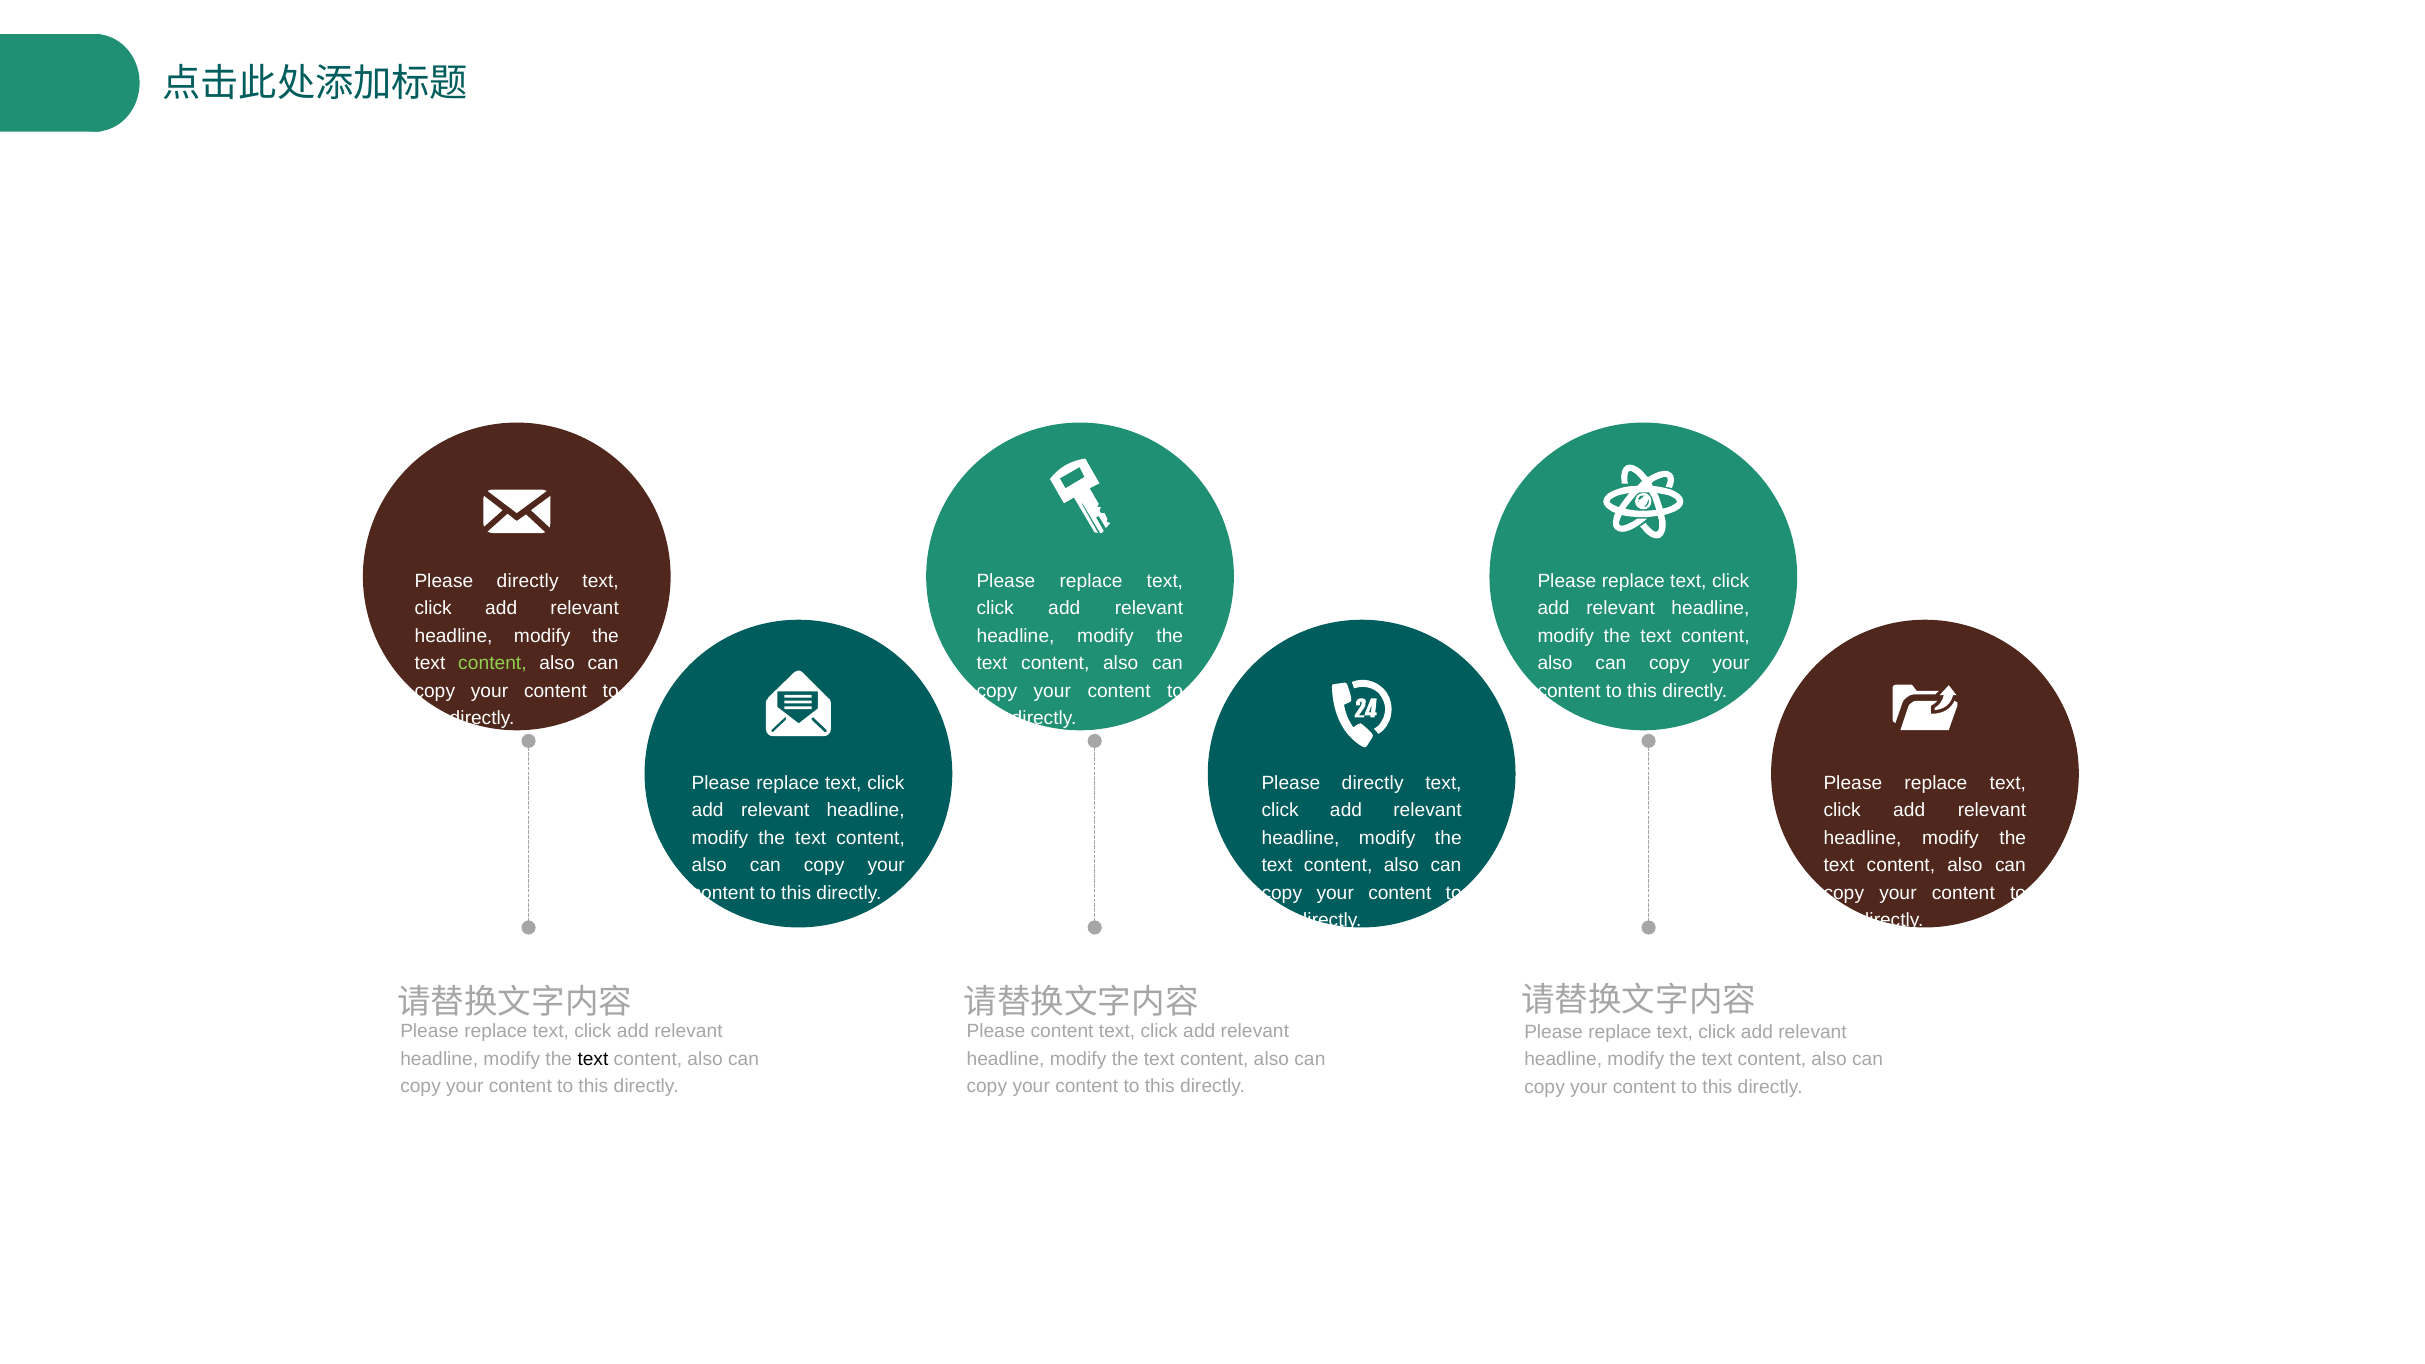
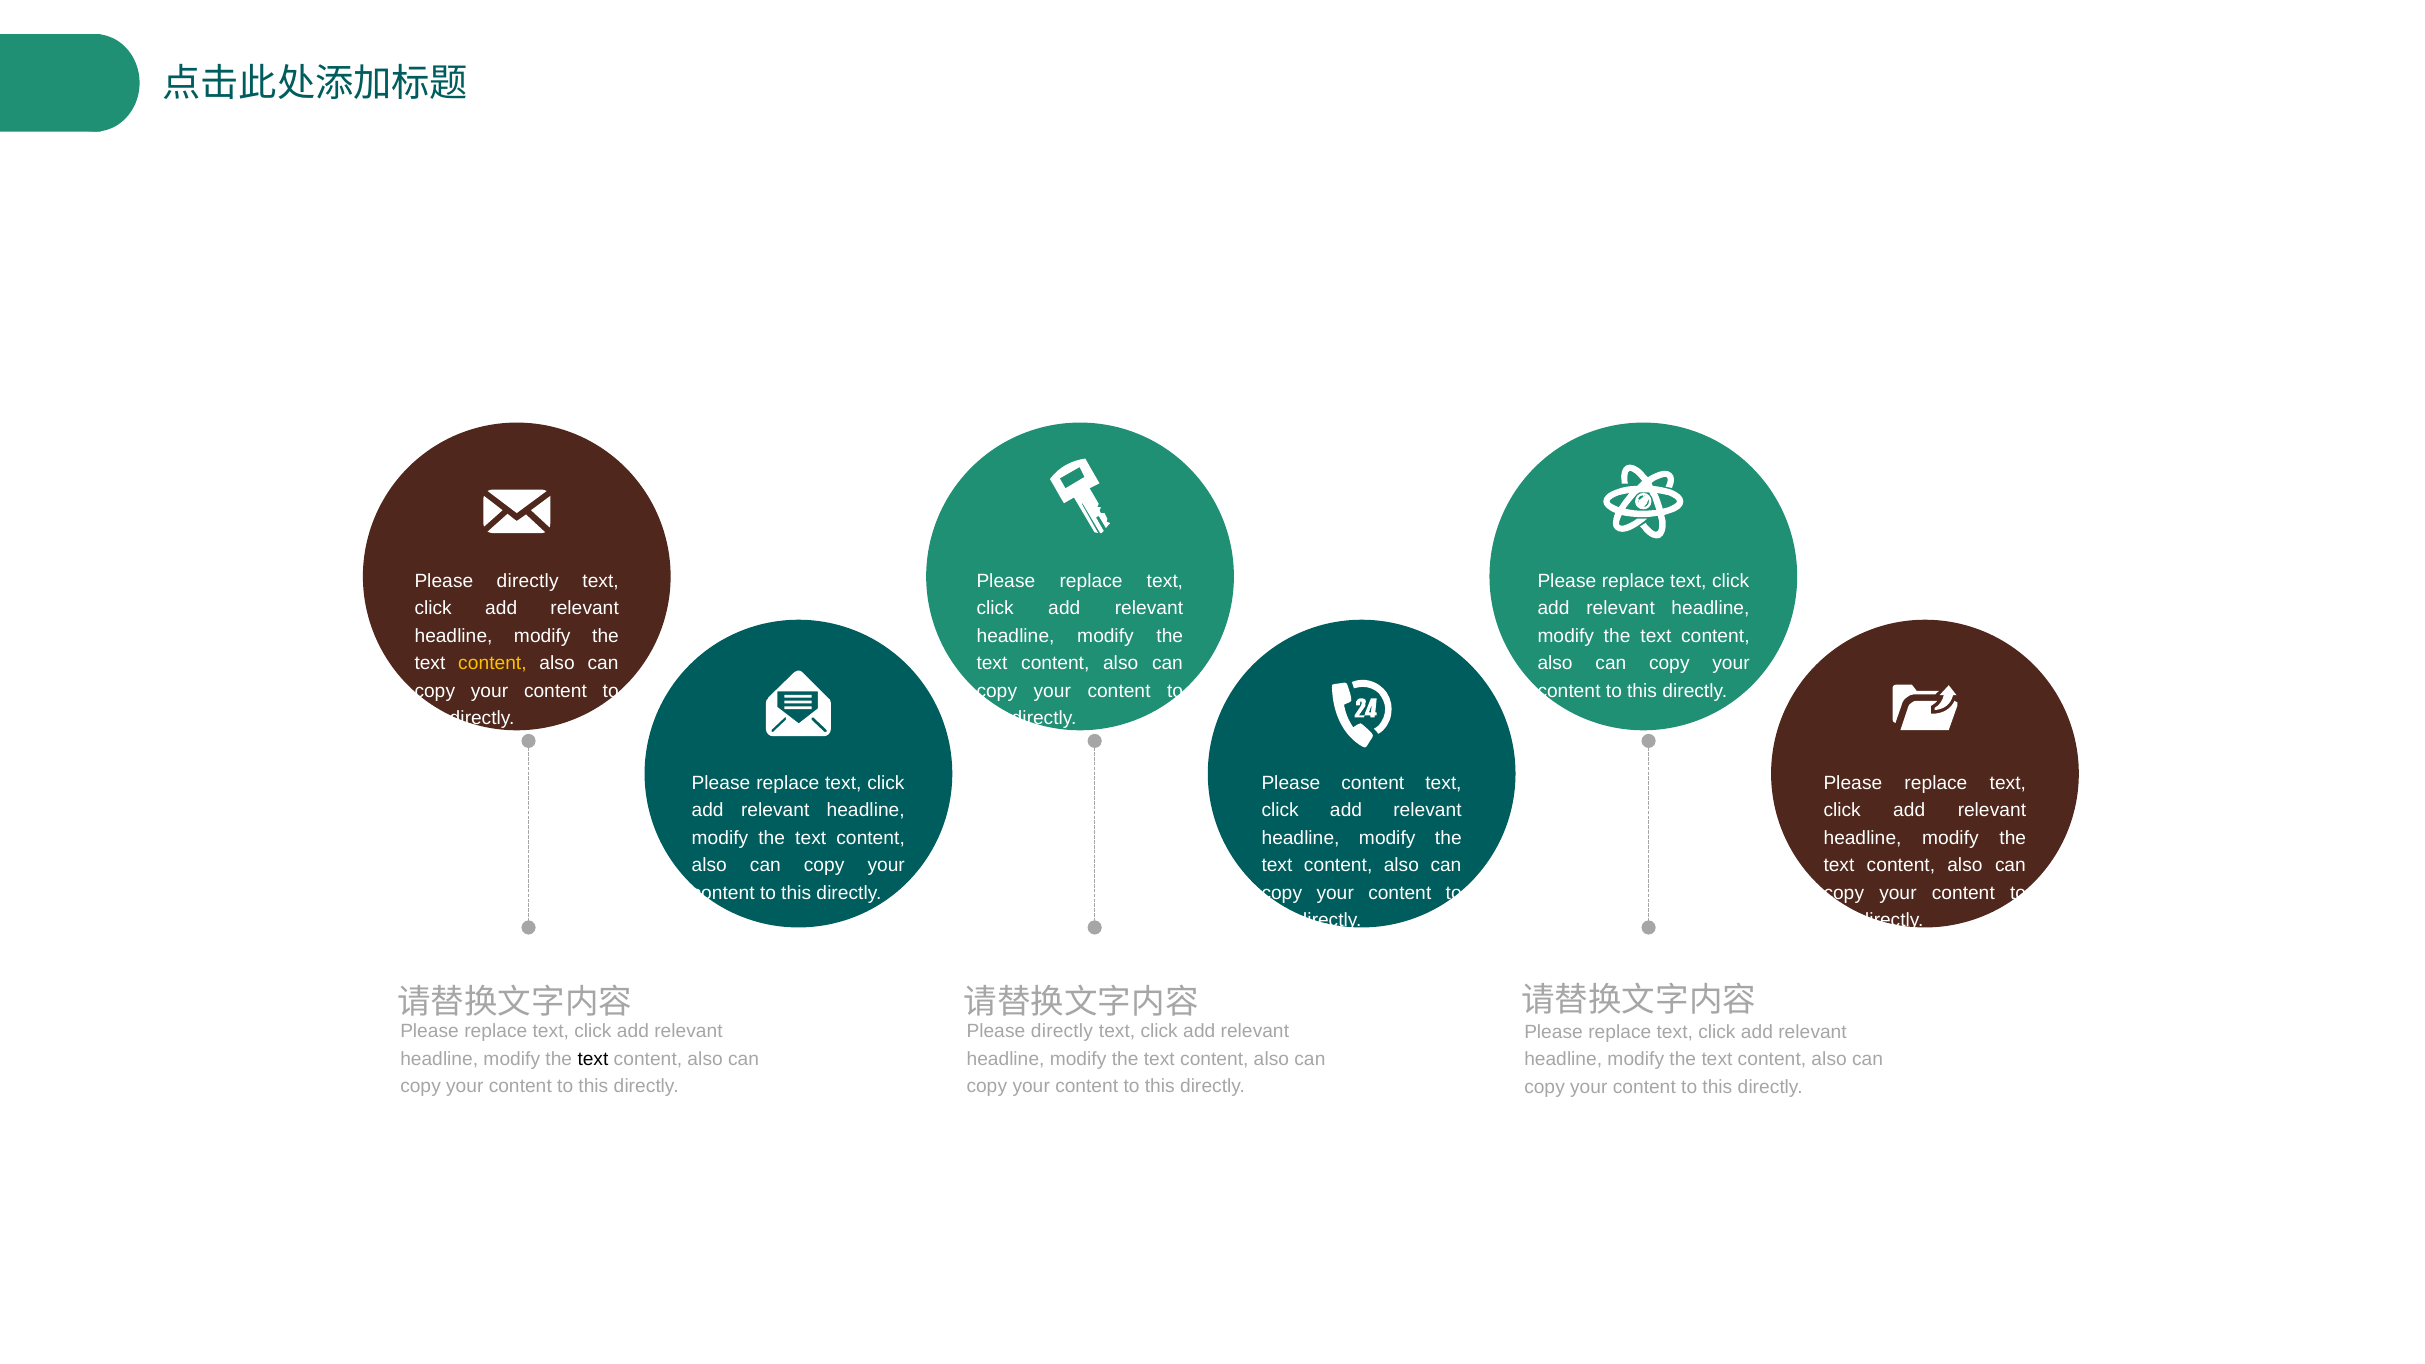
content colour: light green -> yellow (492, 664)
directly: directly -> content (1373, 783)
content: content -> directly (1062, 1031)
